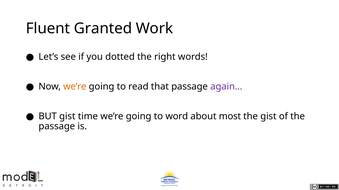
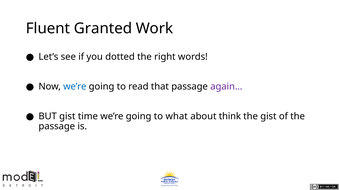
we’re colour: orange -> blue (75, 87)
word: word -> what (177, 117)
most: most -> think (230, 117)
